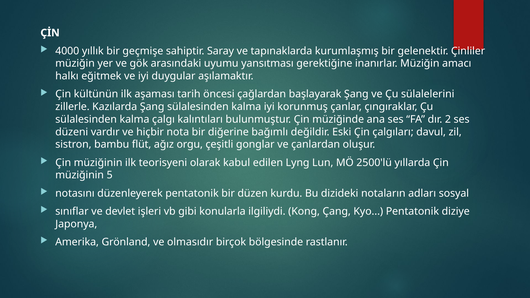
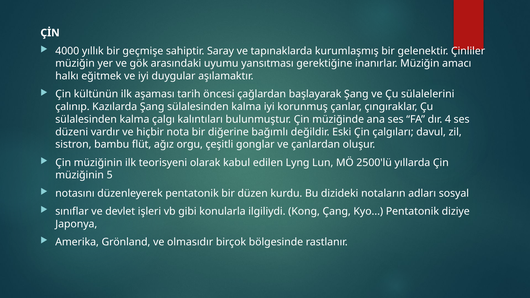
zillerle: zillerle -> çalınıp (72, 107)
2: 2 -> 4 (448, 119)
